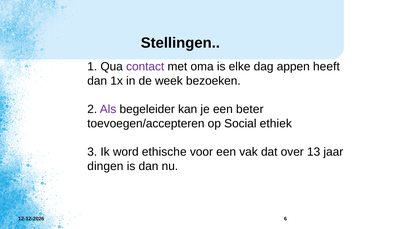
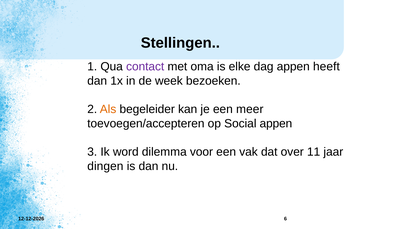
Als colour: purple -> orange (108, 109)
beter: beter -> meer (250, 109)
Social ethiek: ethiek -> appen (276, 123)
ethische: ethische -> dilemma (164, 152)
13: 13 -> 11 (314, 152)
